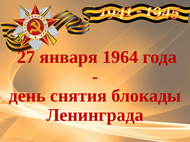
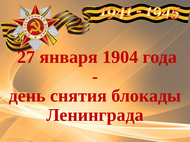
1964: 1964 -> 1904 (120, 57)
